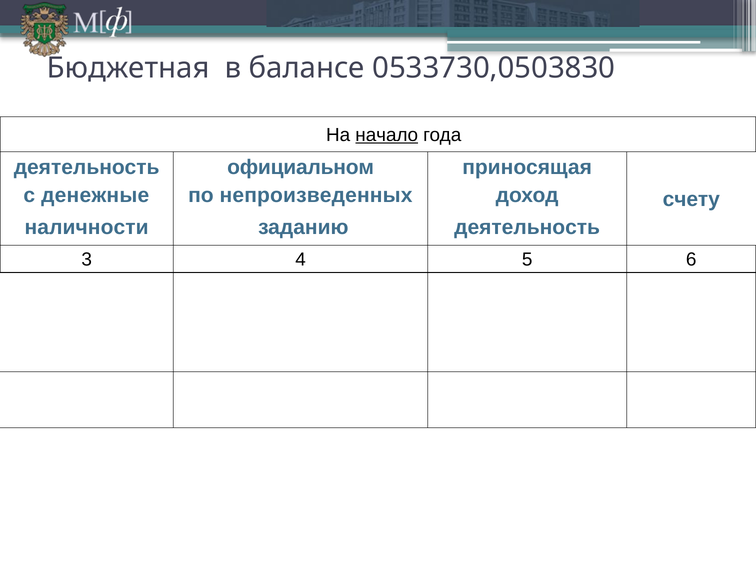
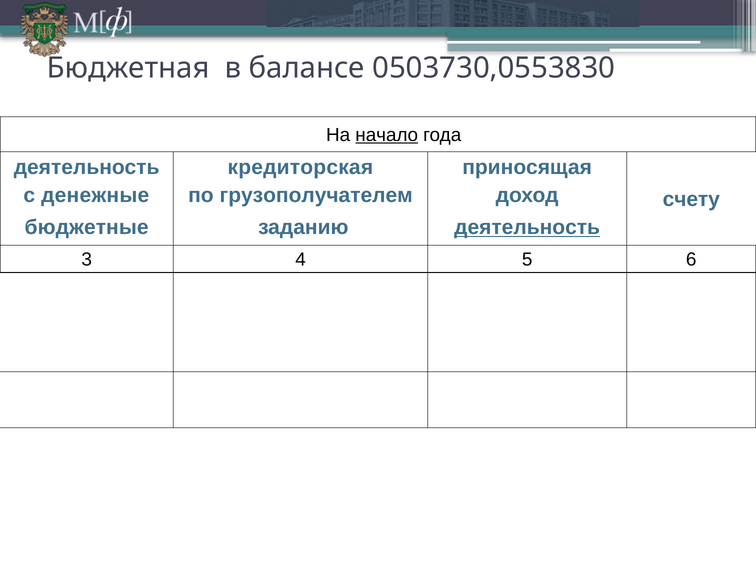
0533730,0503830: 0533730,0503830 -> 0503730,0553830 (494, 68)
официальном: официальном -> кредиторская (300, 167)
непроизведенных: непроизведенных -> грузополучателем (316, 195)
наличности: наличности -> бюджетные (87, 227)
деятельность underline: none -> present (527, 227)
